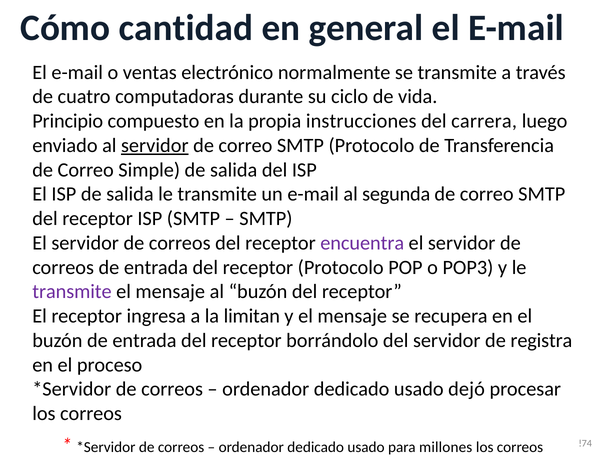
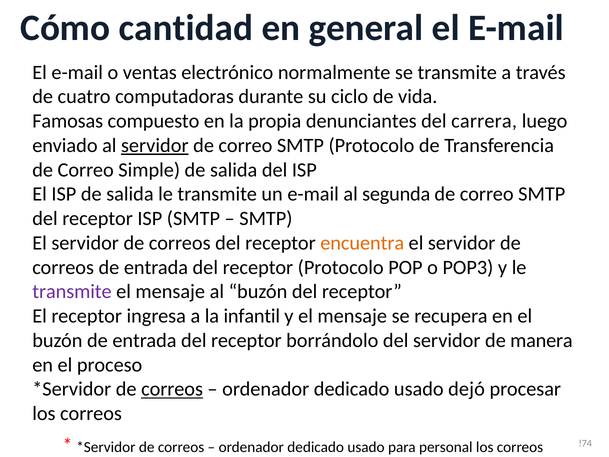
Principio: Principio -> Famosas (68, 121)
instrucciones: instrucciones -> denunciantes (361, 121)
encuentra colour: purple -> orange (362, 243)
limitan: limitan -> infantil (252, 316)
registra: registra -> manera (541, 340)
correos underline: none -> present (172, 389)
millones: millones -> personal (446, 447)
